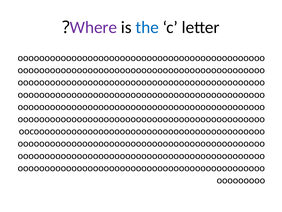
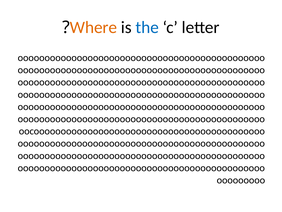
Where colour: purple -> orange (93, 27)
